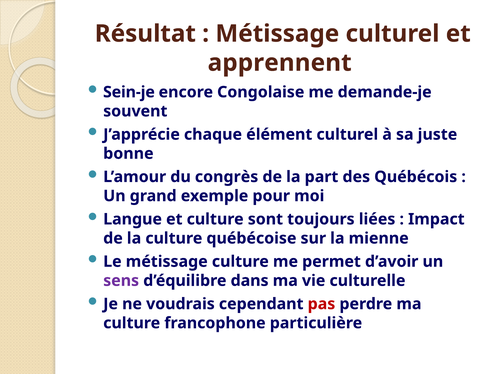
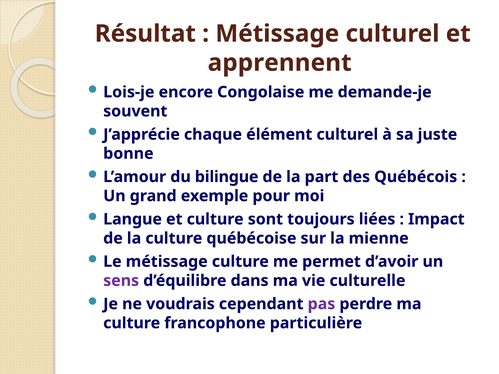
Sein-je: Sein-je -> Lois-je (129, 92)
congrès: congrès -> bilingue (227, 177)
pas colour: red -> purple (321, 304)
